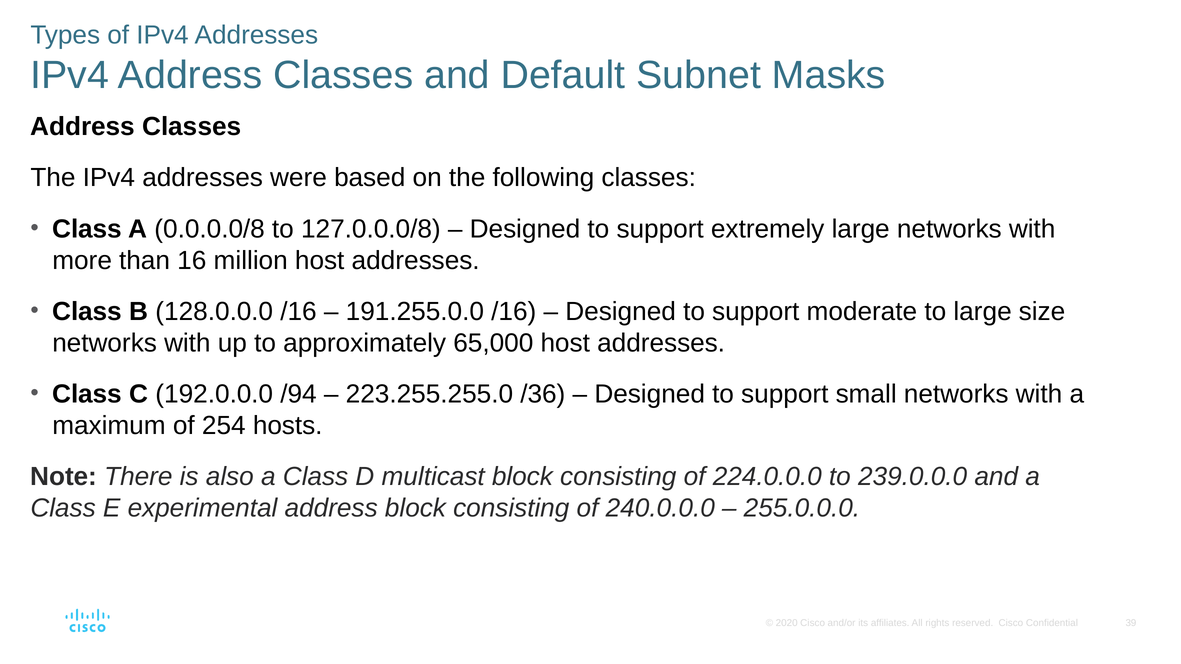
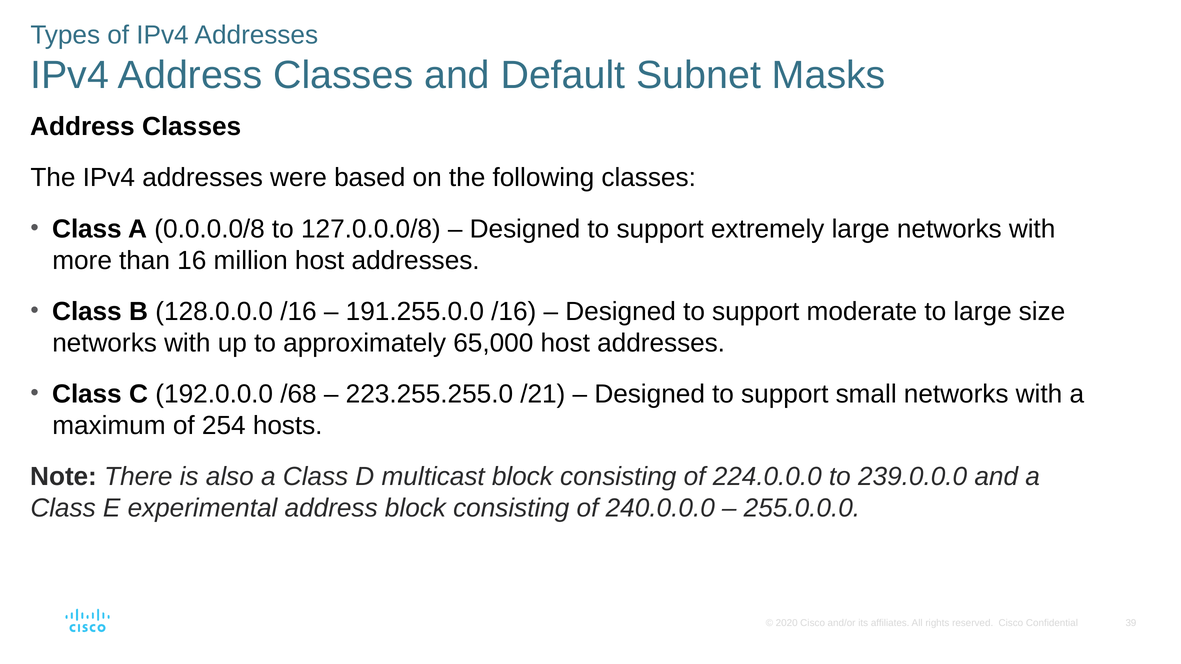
/94: /94 -> /68 (298, 394)
/36: /36 -> /21 (543, 394)
